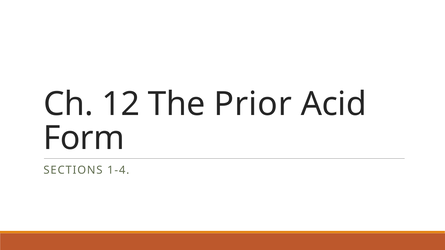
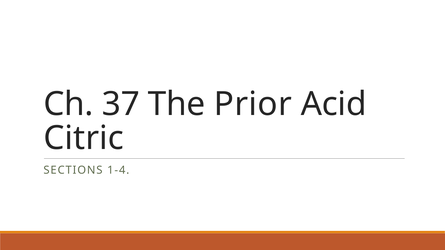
12: 12 -> 37 (121, 104)
Form: Form -> Citric (84, 138)
